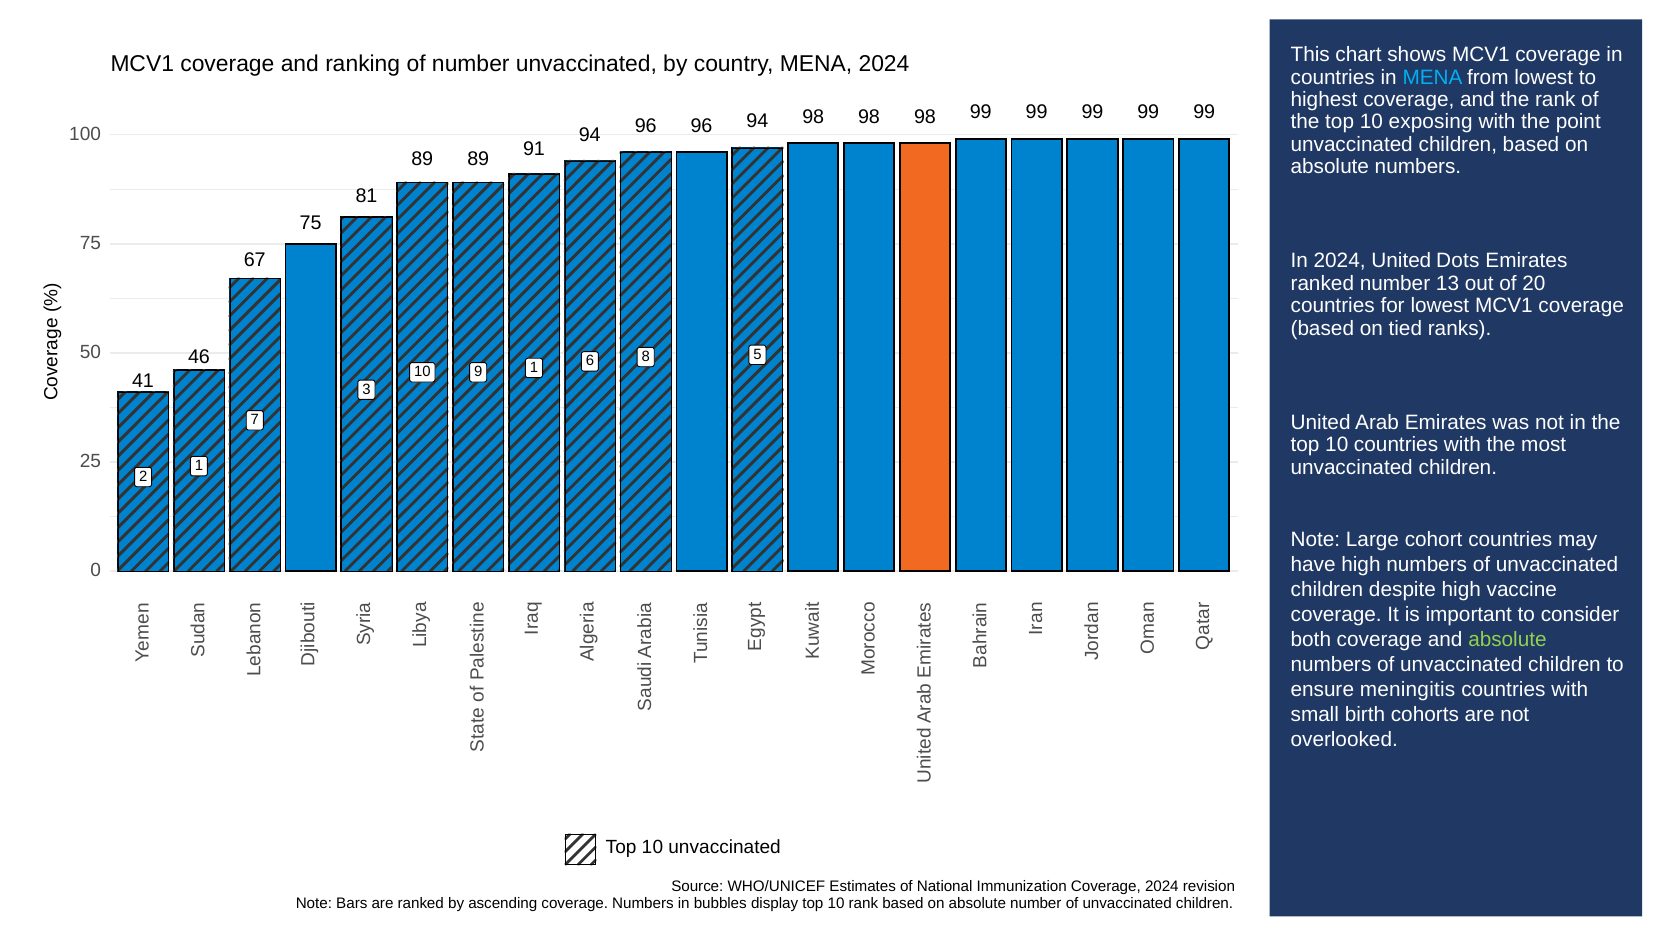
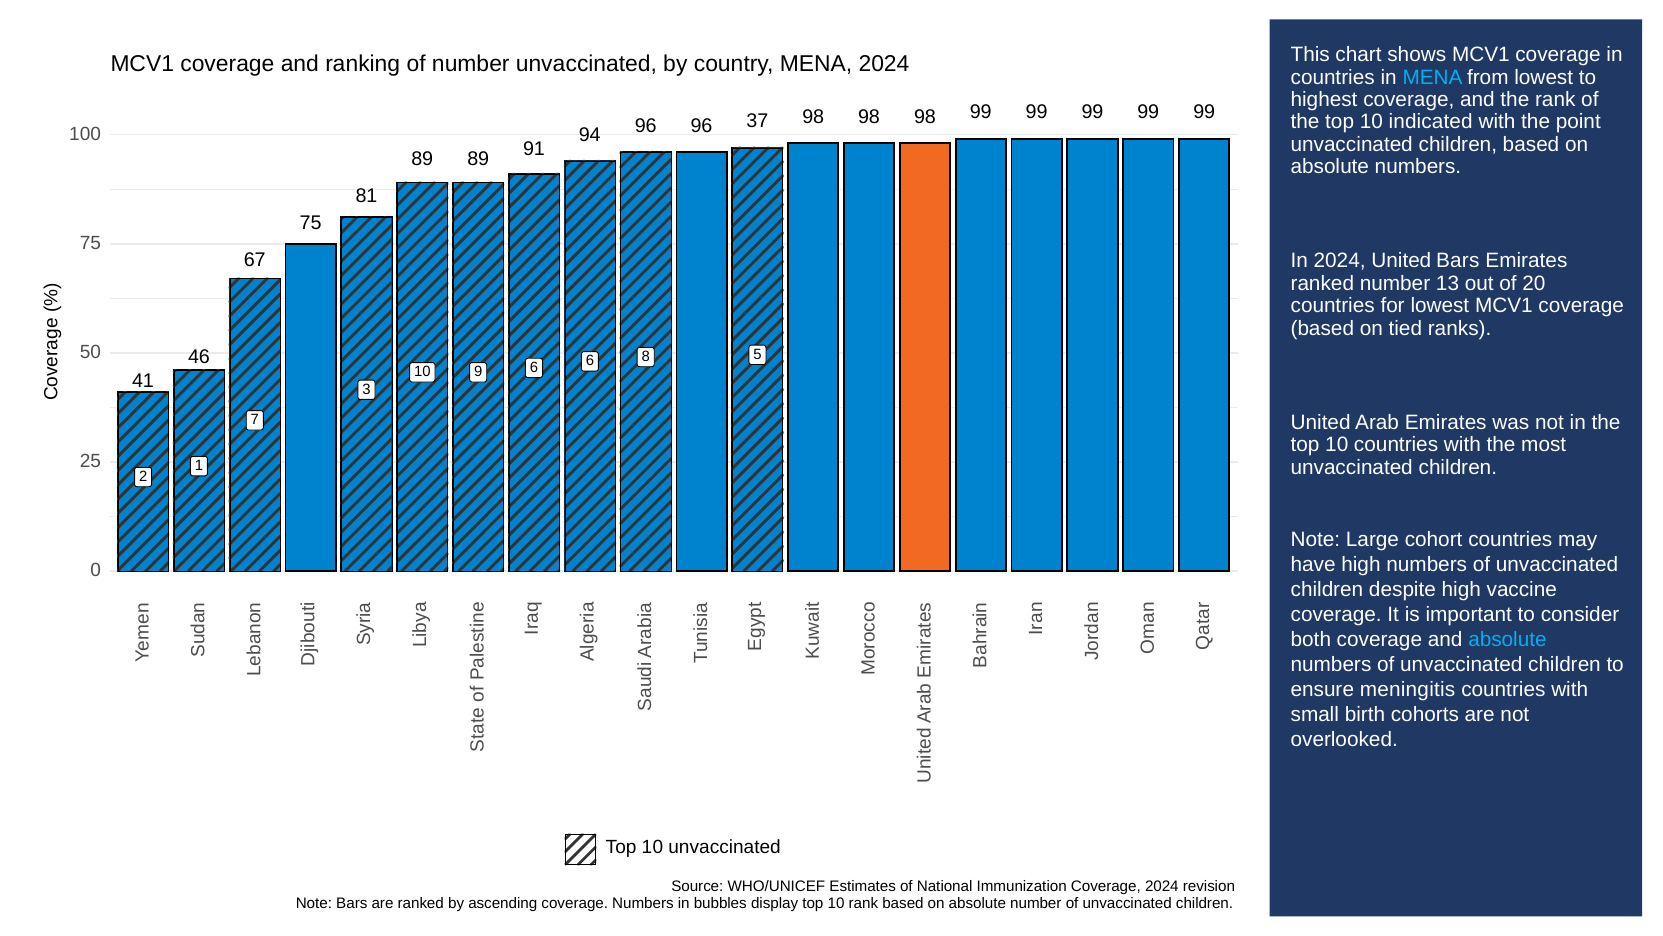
exposing: exposing -> indicated (1431, 122)
96 94: 94 -> 37 (757, 121)
United Dots: Dots -> Bars (1458, 261)
10 1: 1 -> 6 (534, 367)
absolute colour: light green -> light blue (1507, 639)
